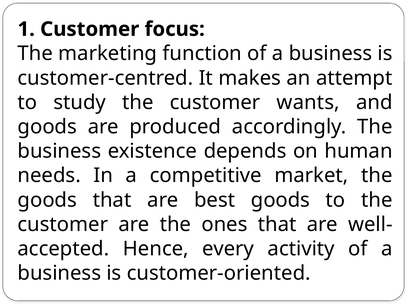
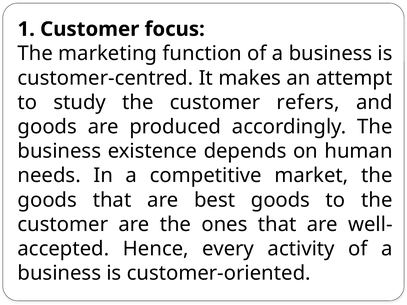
wants: wants -> refers (308, 102)
